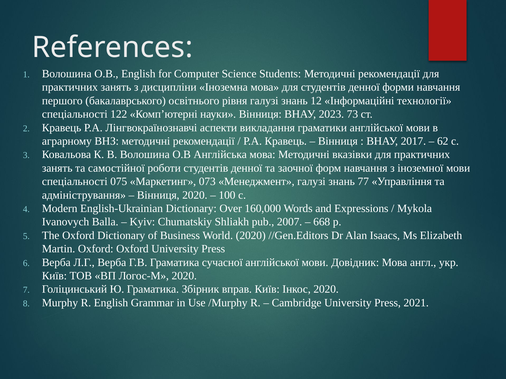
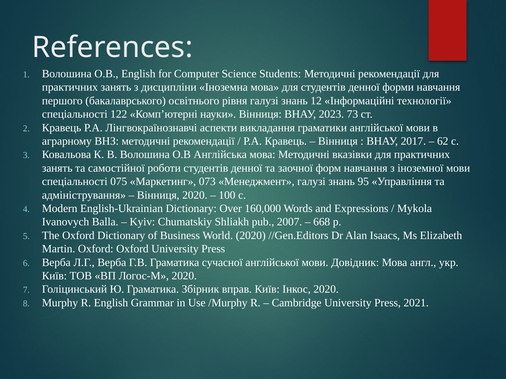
77: 77 -> 95 (363, 182)
